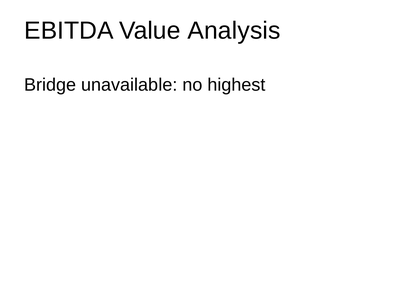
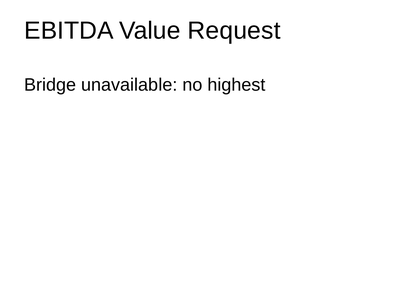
Analysis: Analysis -> Request (234, 31)
